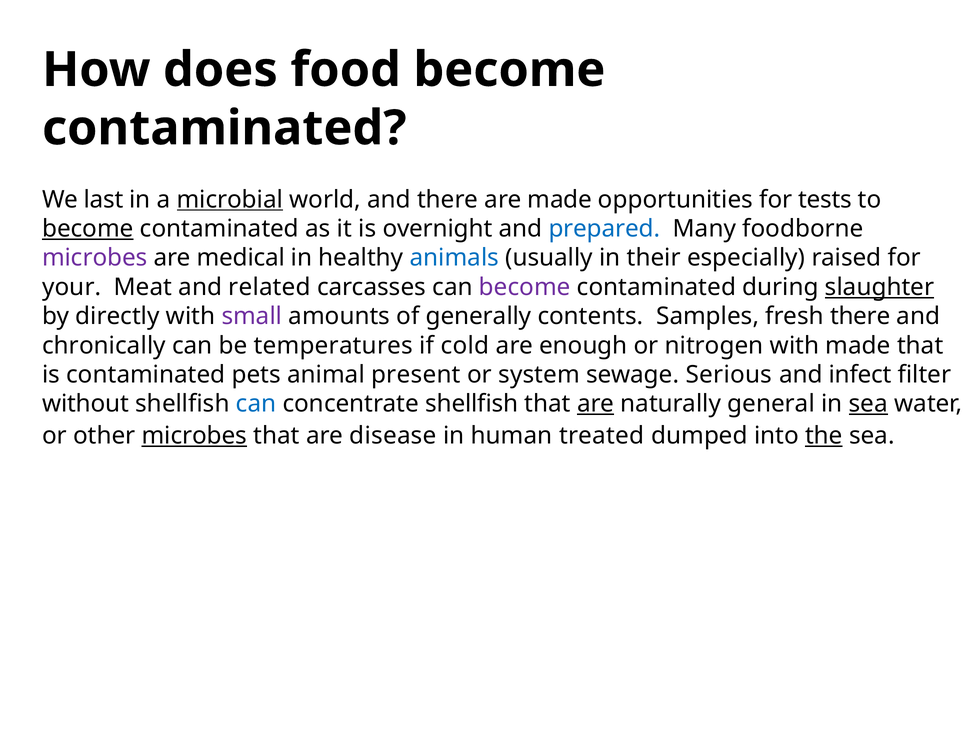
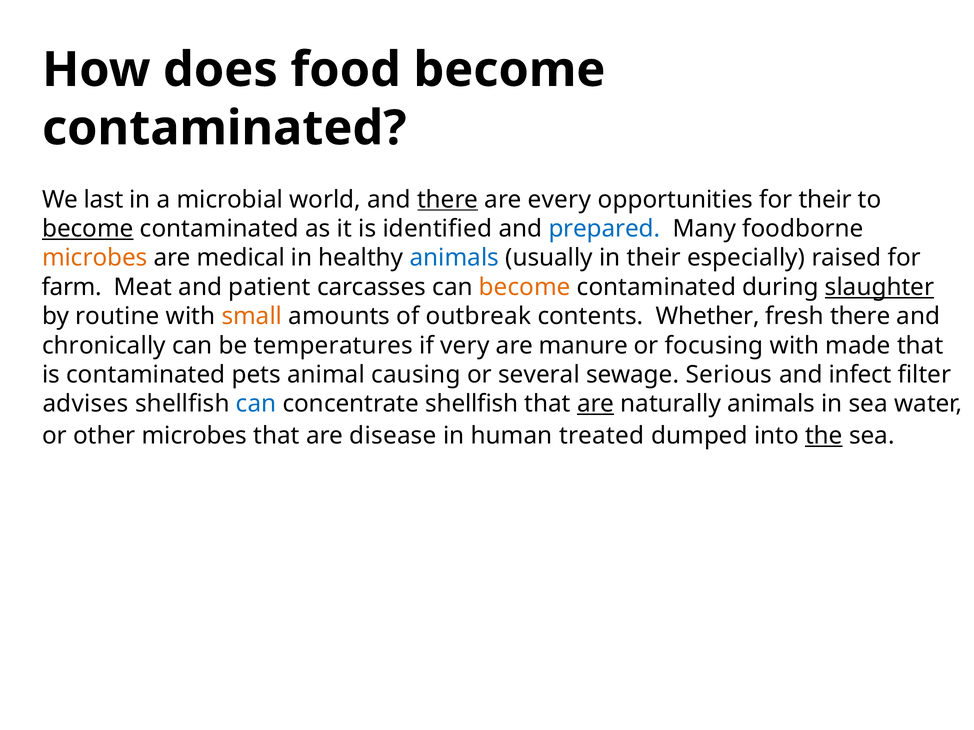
microbial underline: present -> none (230, 200)
there underline: none -> present (448, 200)
are made: made -> every (559, 200)
for tests: tests -> their (825, 200)
overnight: overnight -> identified (437, 229)
microbes colour: purple -> orange (95, 258)
your: your -> farm (72, 287)
related: related -> patient (270, 287)
become colour: purple -> orange (525, 287)
directly: directly -> routine (117, 317)
small colour: purple -> orange (252, 317)
generally: generally -> outbreak (478, 317)
Samples: Samples -> Whether (708, 317)
cold: cold -> very (465, 346)
enough: enough -> manure (583, 346)
nitrogen: nitrogen -> focusing (714, 346)
present: present -> causing (416, 375)
system: system -> several (539, 375)
without: without -> advises (85, 404)
naturally general: general -> animals (771, 404)
sea underline: present -> none (868, 404)
microbes underline: present -> none (194, 436)
